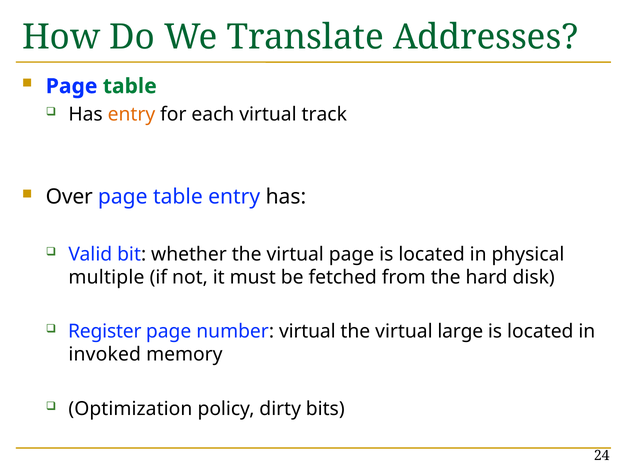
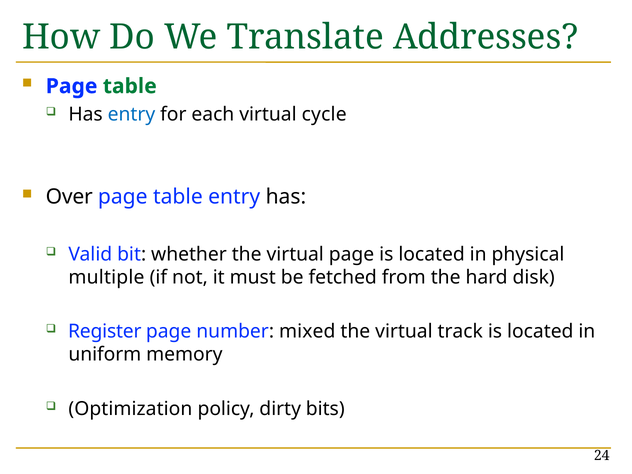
entry colour: orange -> blue (131, 114)
track: track -> cycle (324, 114)
number virtual: virtual -> mixed (307, 331)
large: large -> track (460, 331)
invoked: invoked -> uniform (105, 355)
